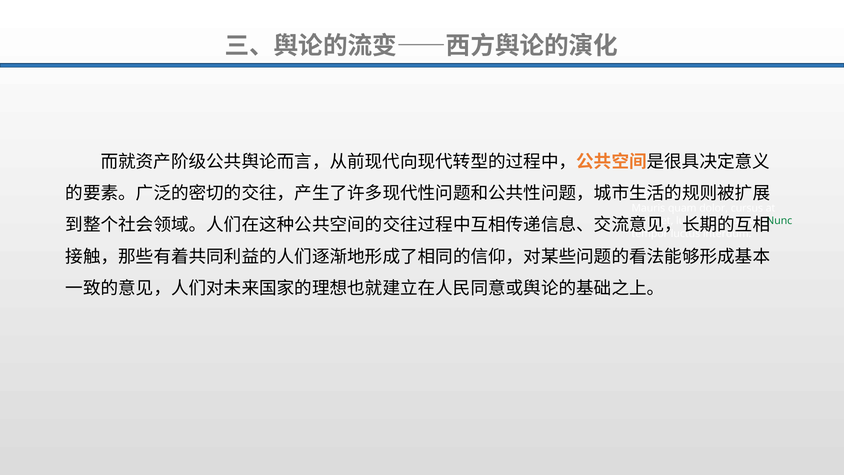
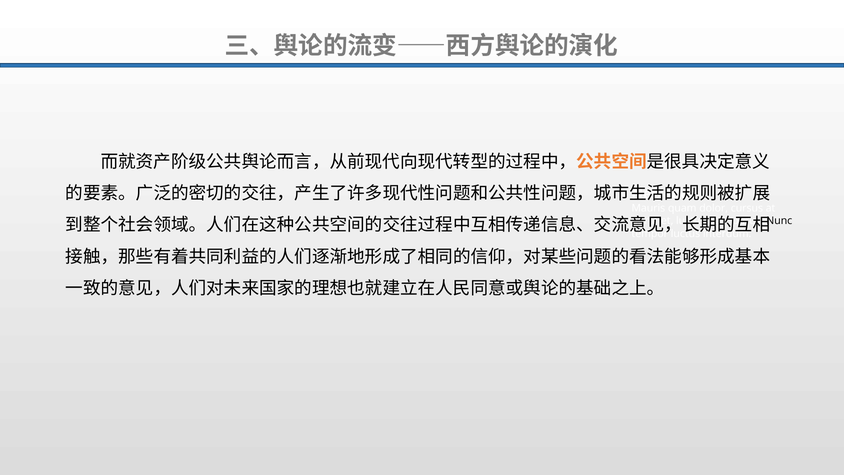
Nunc colour: green -> black (779, 221)
